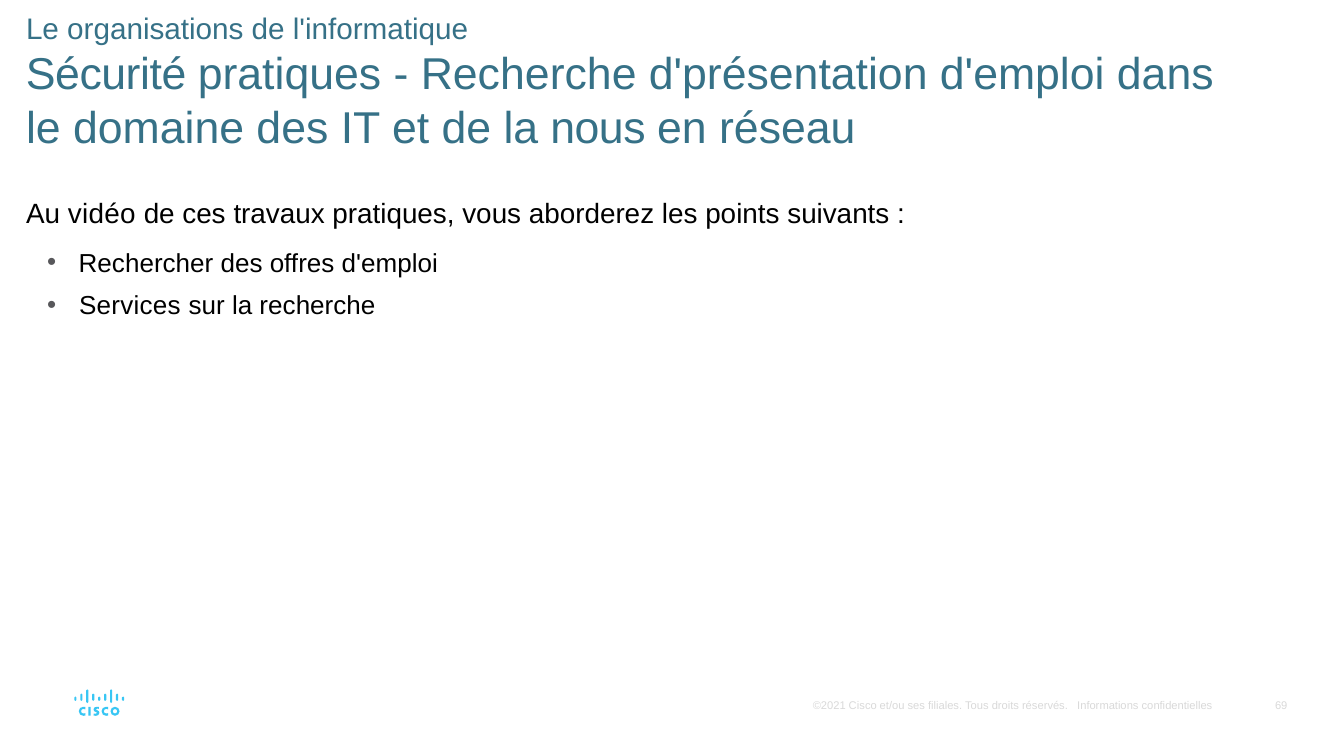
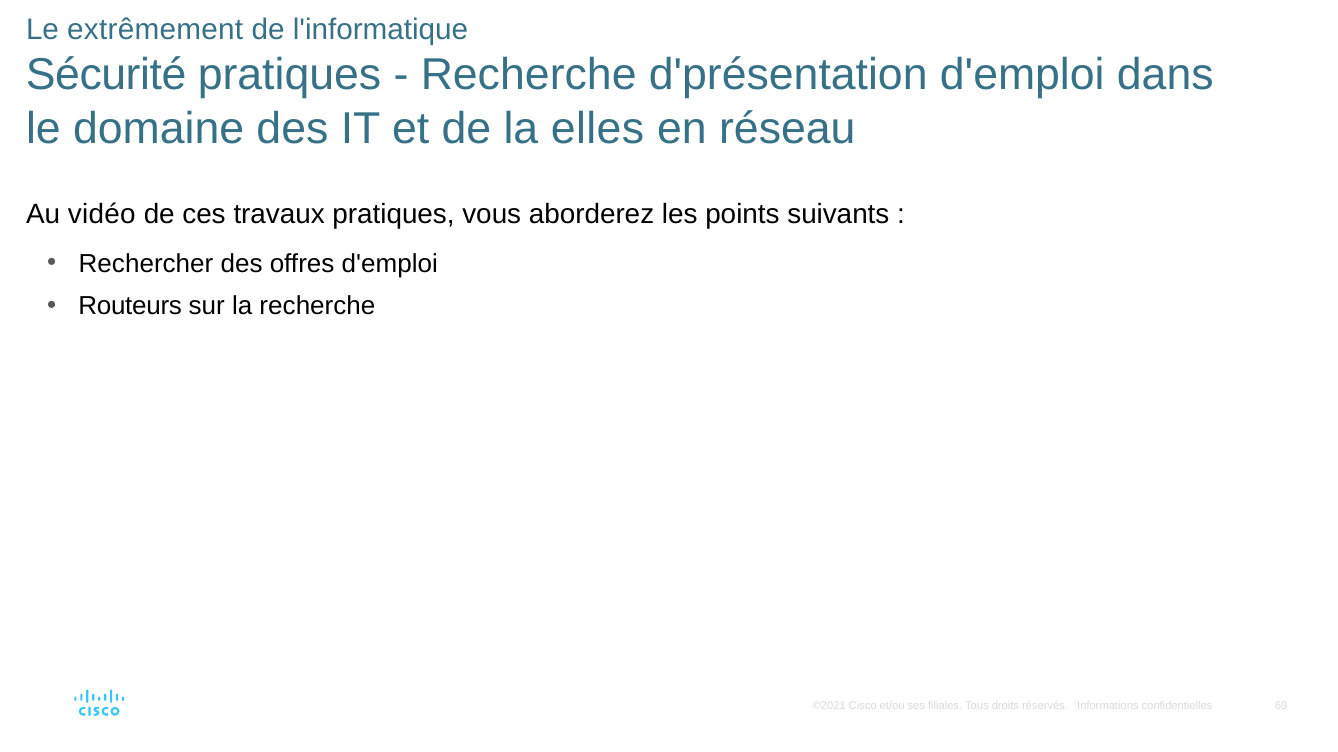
organisations: organisations -> extrêmement (155, 29)
nous: nous -> elles (598, 129)
Services: Services -> Routeurs (130, 306)
